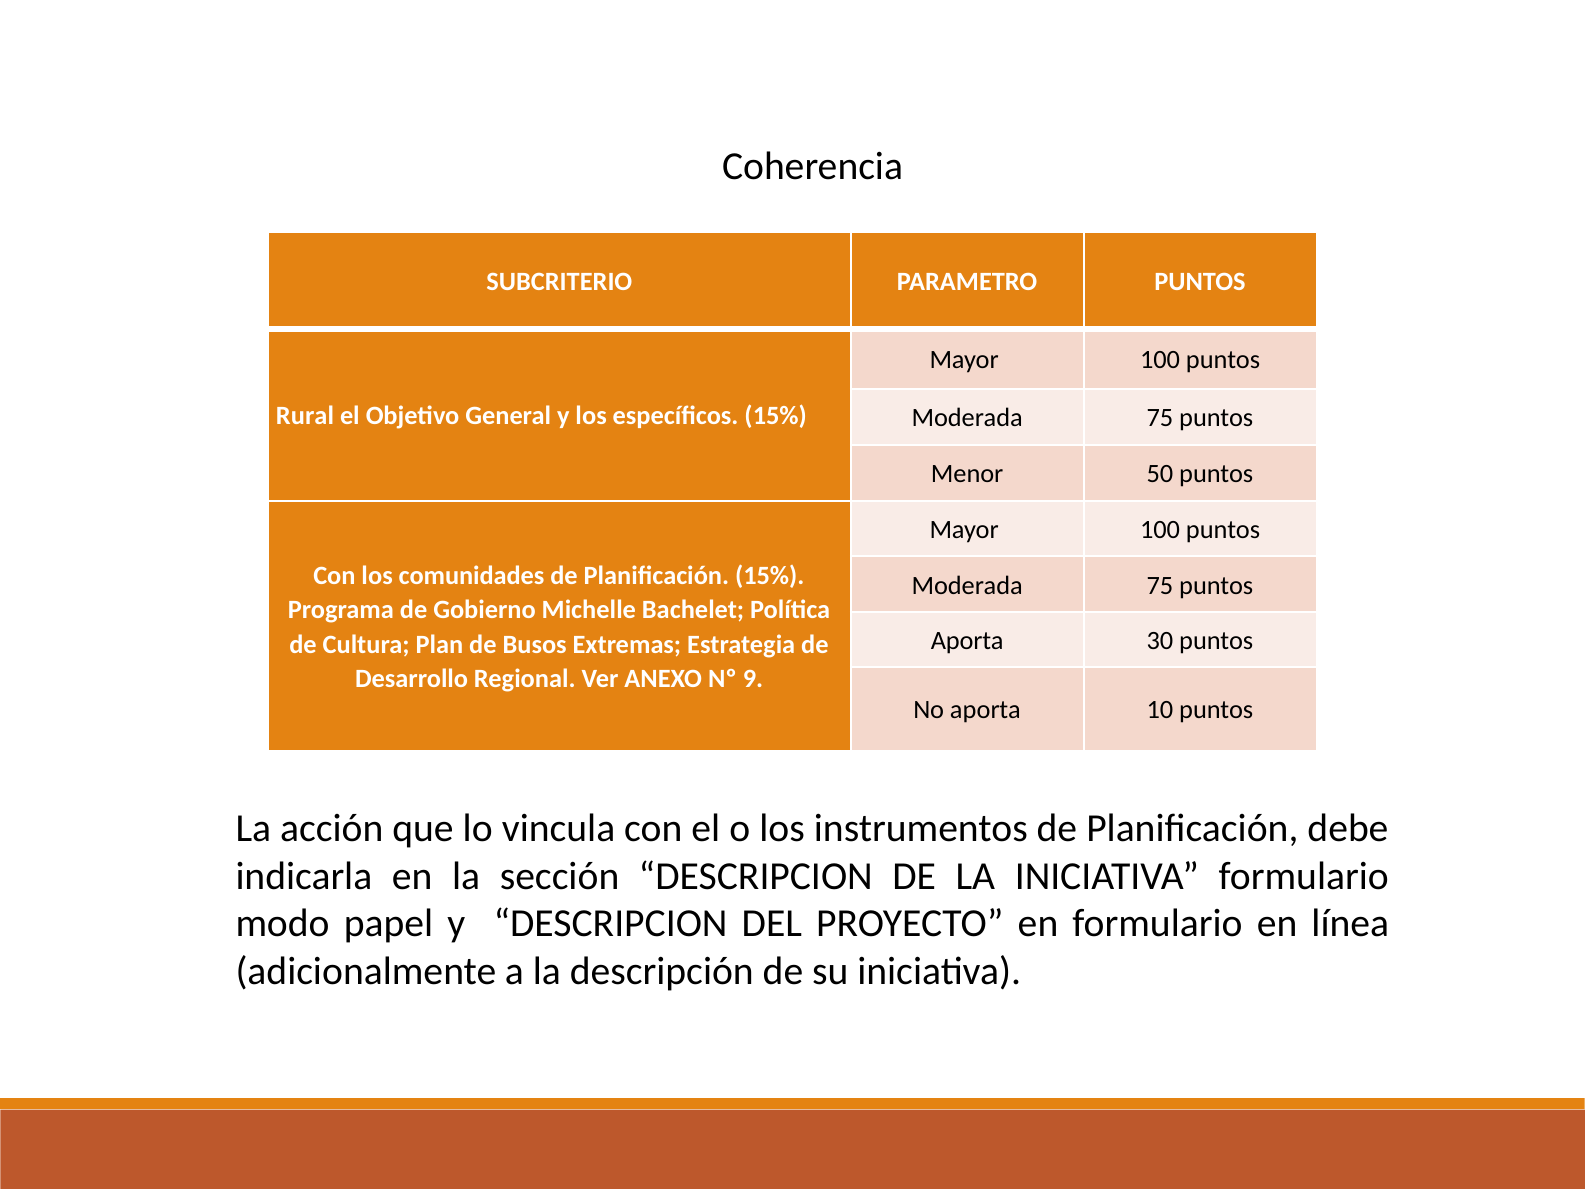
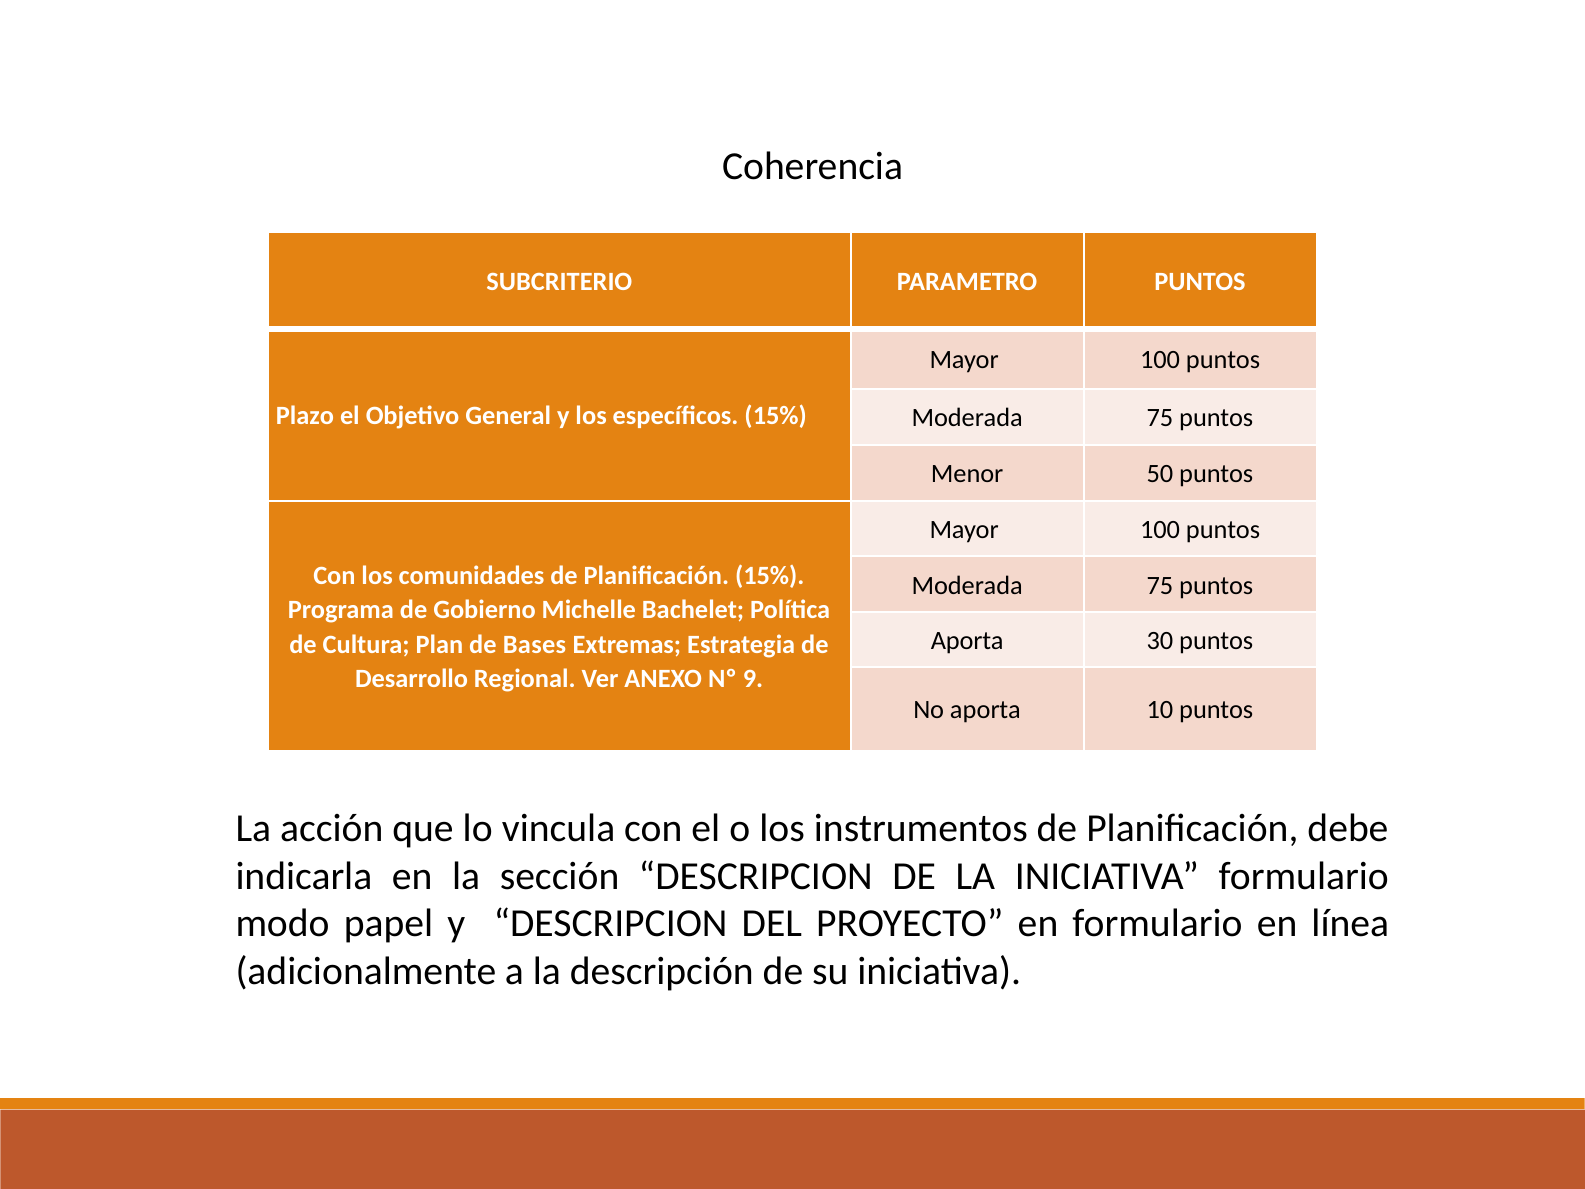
Rural: Rural -> Plazo (305, 416)
Busos: Busos -> Bases (535, 644)
